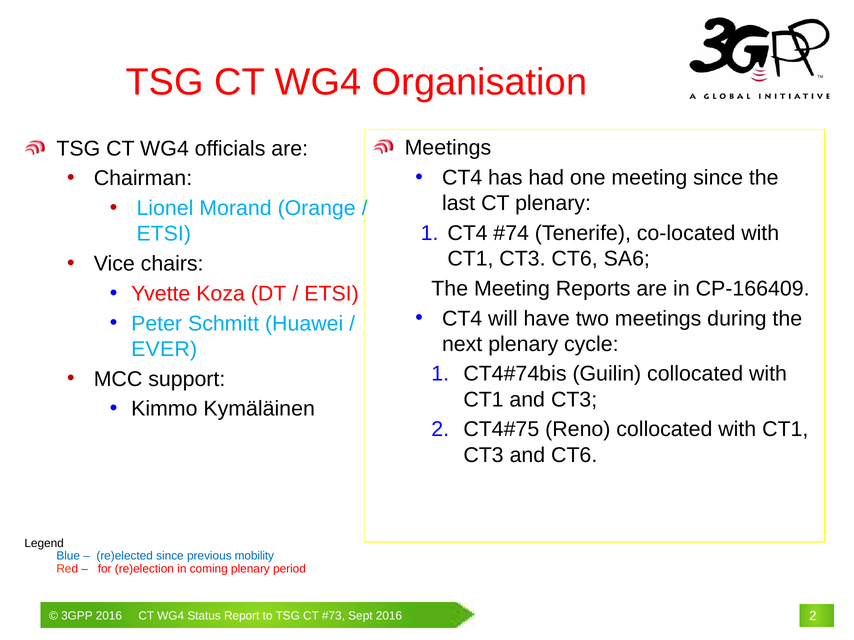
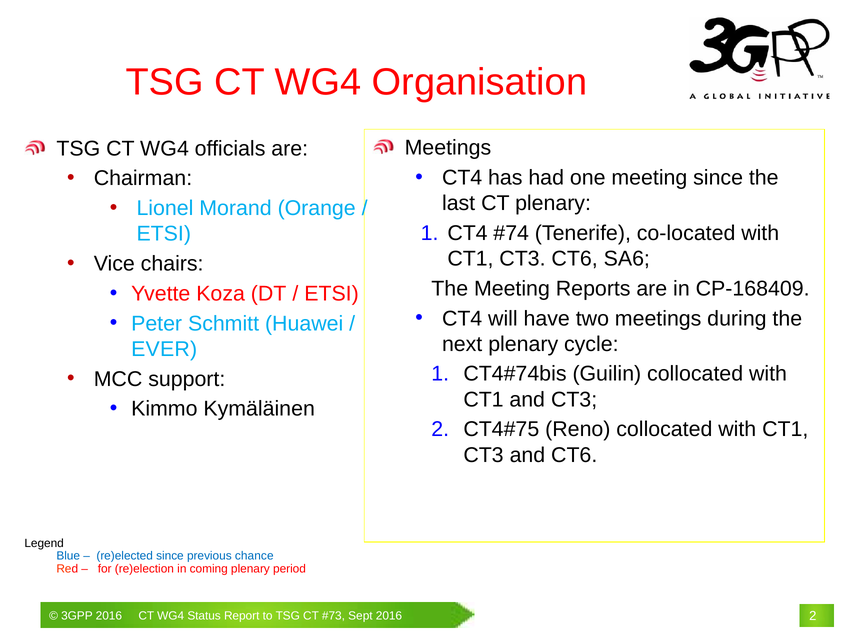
CP-166409: CP-166409 -> CP-168409 (753, 289)
mobility: mobility -> chance (254, 556)
